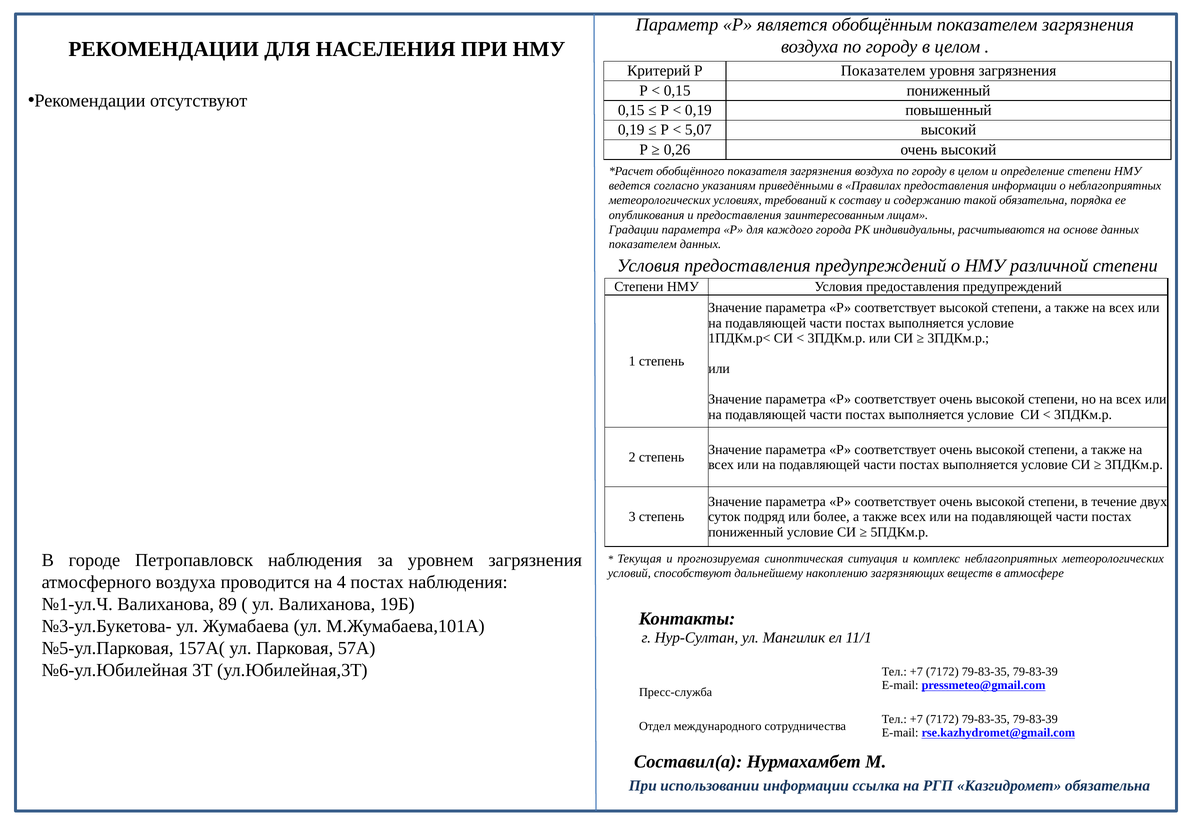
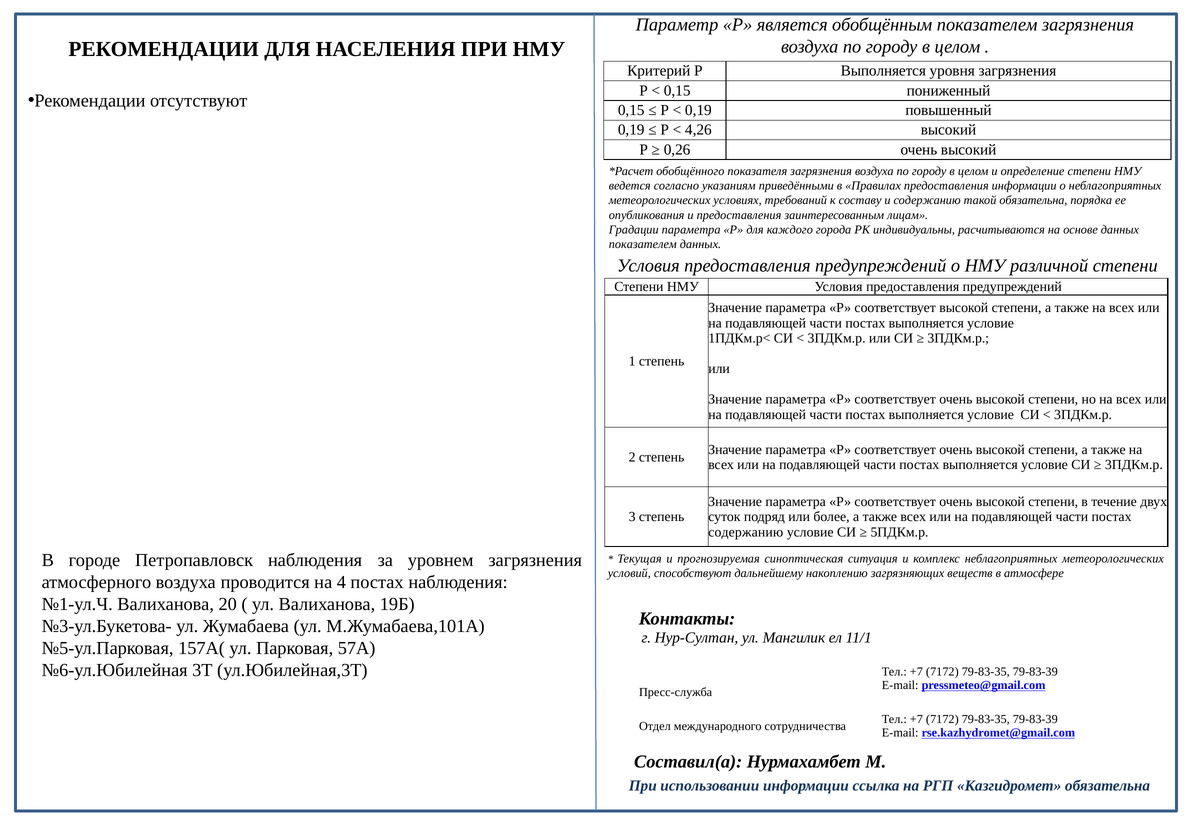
Р Показателем: Показателем -> Выполняется (883, 71)
5,07: 5,07 -> 4,26 (698, 130)
пониженный: пониженный -> содержанию (746, 532)
89: 89 -> 20 (228, 604)
